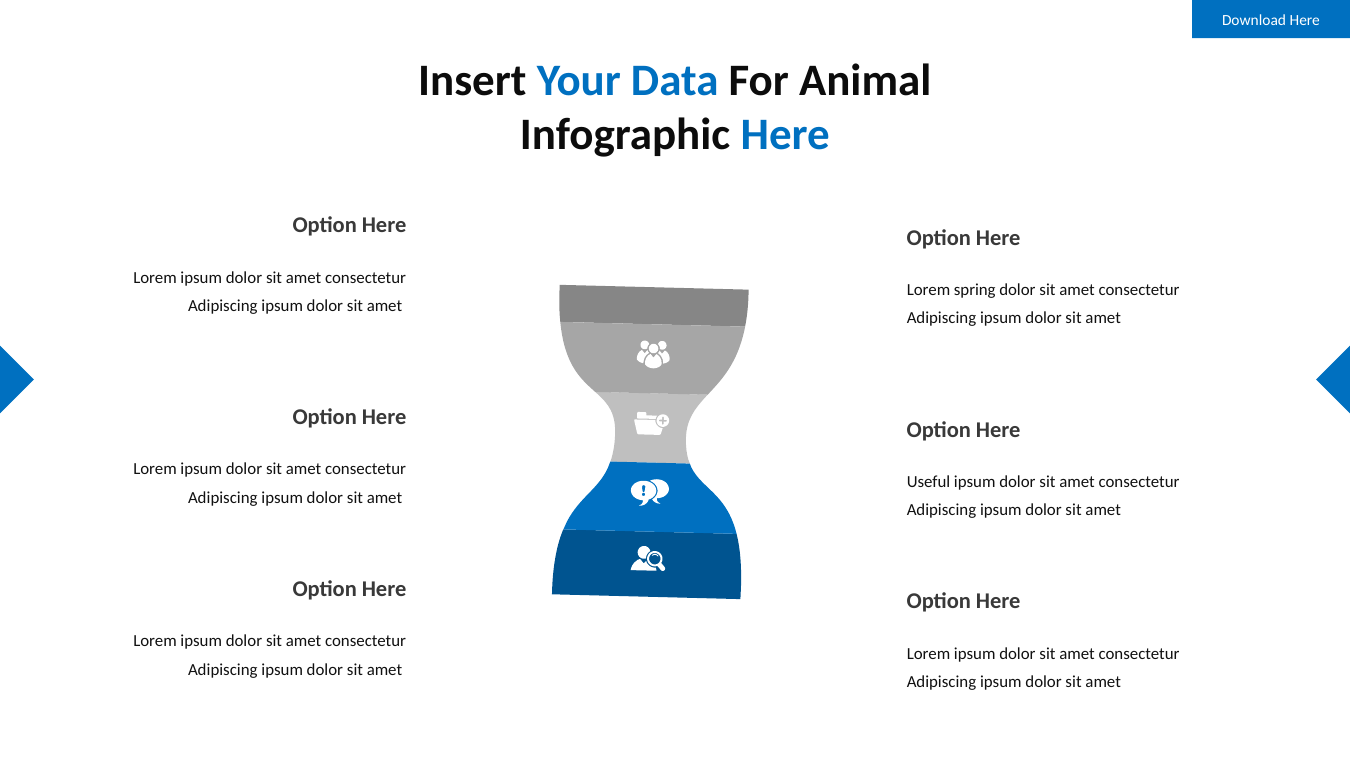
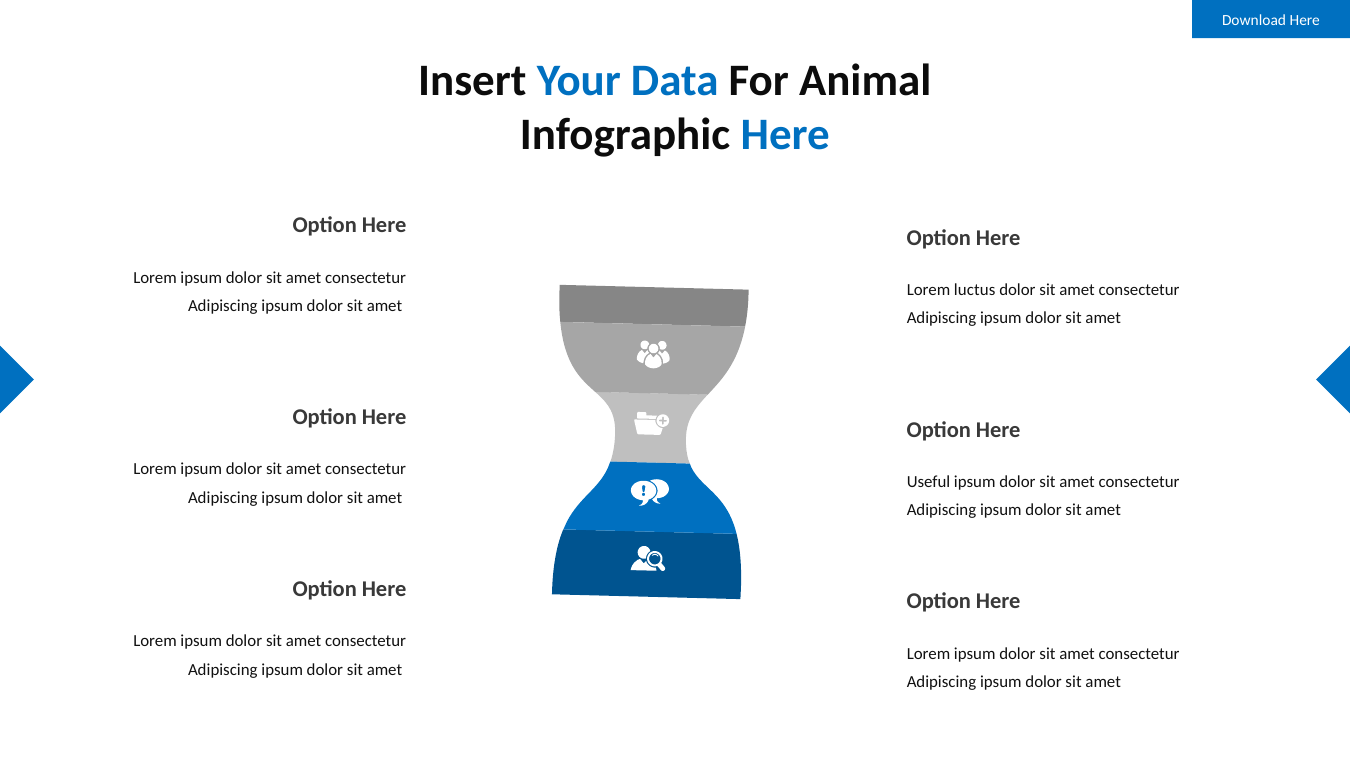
spring: spring -> luctus (975, 290)
